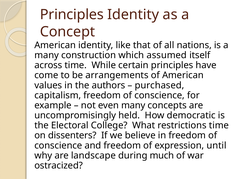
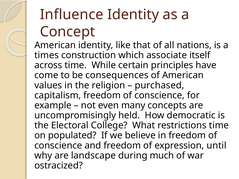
Principles: Principles -> Influence (72, 15)
many: many -> times (47, 55)
assumed: assumed -> associate (167, 55)
arrangements: arrangements -> consequences (117, 75)
authors: authors -> religion (108, 85)
dissenters: dissenters -> populated (72, 136)
